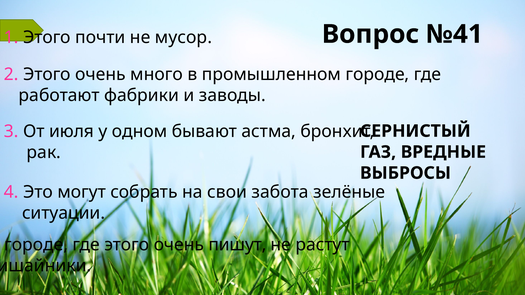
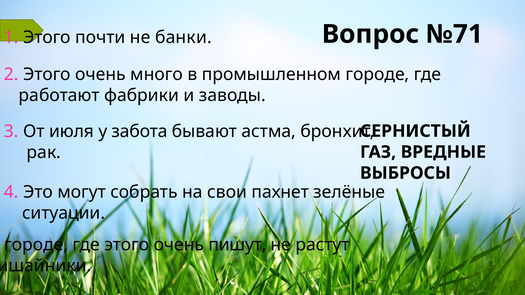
№41: №41 -> №71 (454, 34)
мусор: мусор -> банки (183, 37)
одном: одном -> забота (140, 132)
забота: забота -> пахнет (280, 192)
